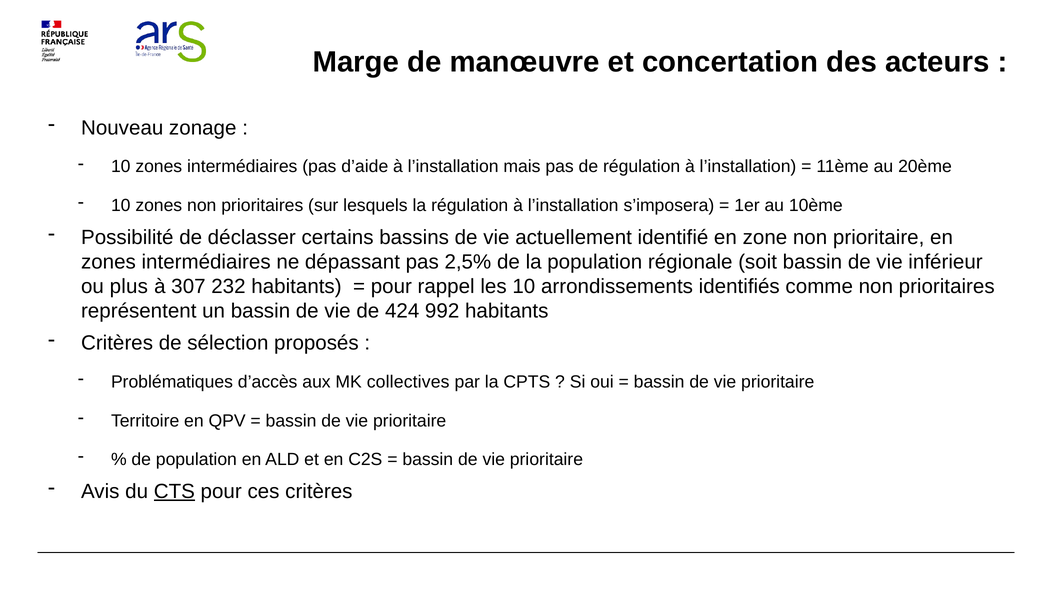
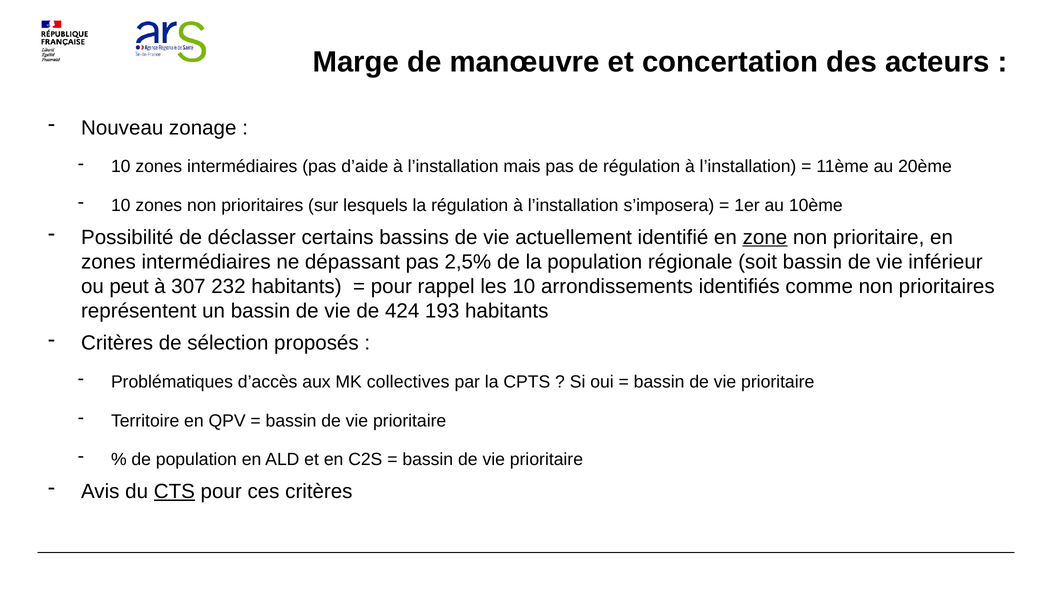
zone underline: none -> present (765, 237)
plus: plus -> peut (129, 287)
992: 992 -> 193 (442, 311)
